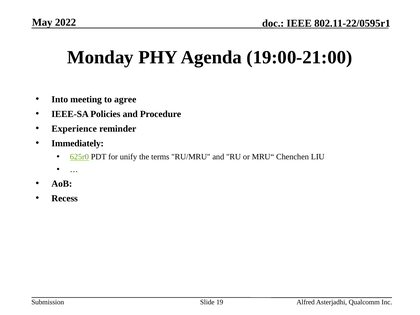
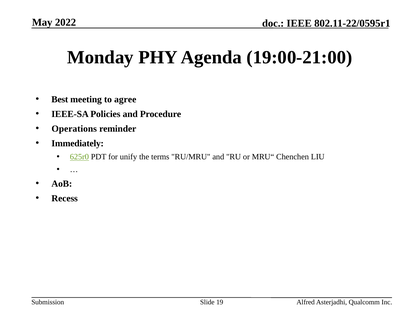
Into: Into -> Best (60, 99)
Experience: Experience -> Operations (74, 129)
